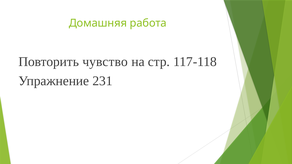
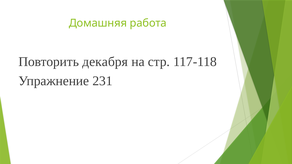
чувство: чувство -> декабря (105, 62)
